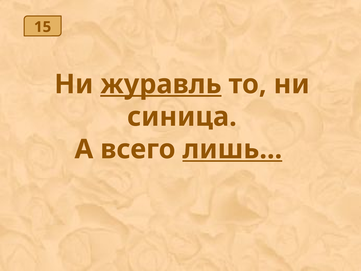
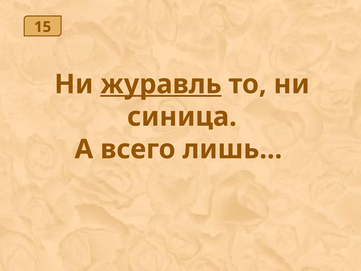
лишь underline: present -> none (232, 149)
